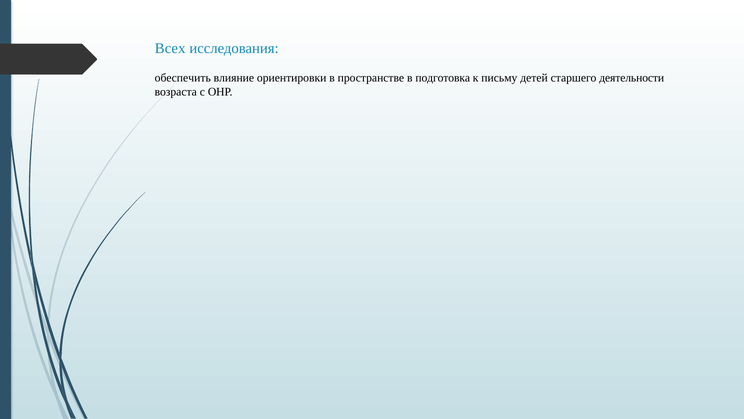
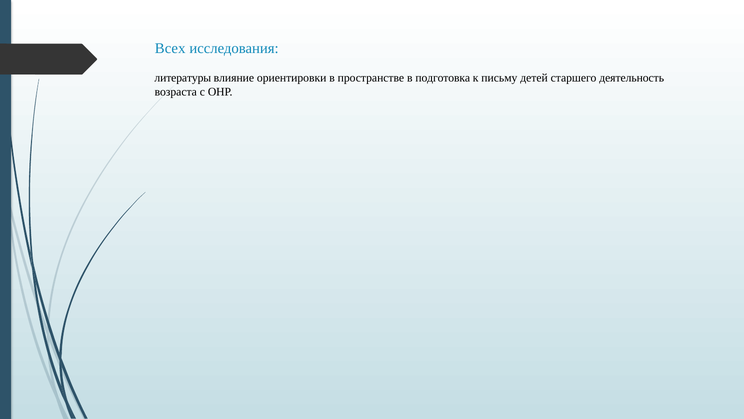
обеспечить: обеспечить -> литературы (183, 78)
деятельности: деятельности -> деятельность (632, 78)
